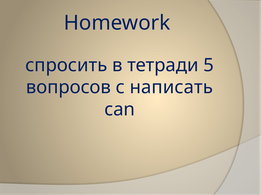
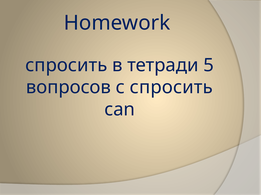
с написать: написать -> спросить (171, 88)
